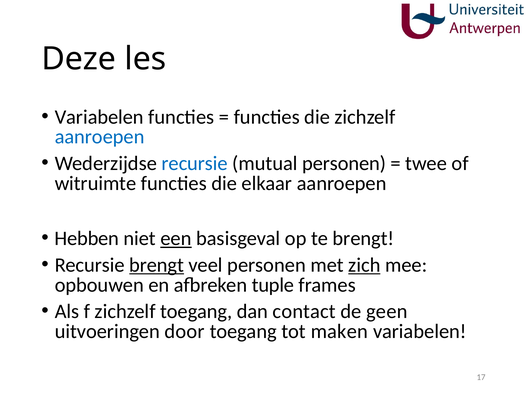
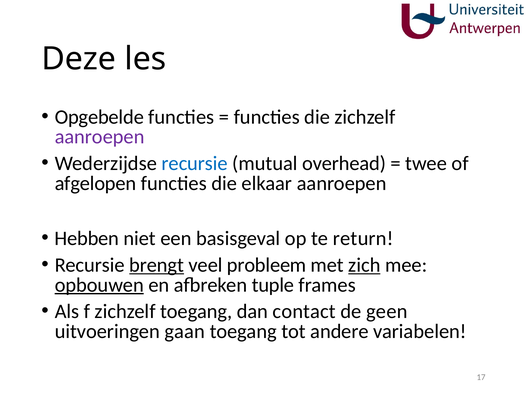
Variabelen: Variabelen -> Opgebelde (99, 117)
aanroepen colour: blue -> purple (100, 137)
mutual personen: personen -> overhead (344, 163)
witruimte: witruimte -> afgelopen (96, 183)
een underline: present -> none (176, 239)
te brengt: brengt -> return (363, 239)
veel personen: personen -> probleem (267, 265)
opbouwen underline: none -> present (99, 285)
door: door -> gaan (185, 332)
maken: maken -> andere (339, 332)
